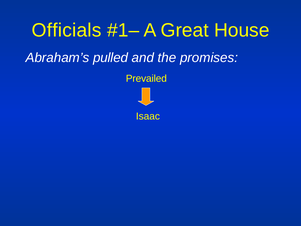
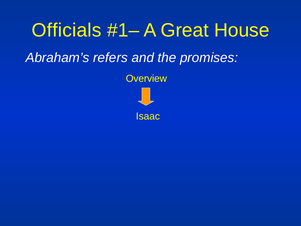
pulled: pulled -> refers (110, 58)
Prevailed: Prevailed -> Overview (146, 78)
